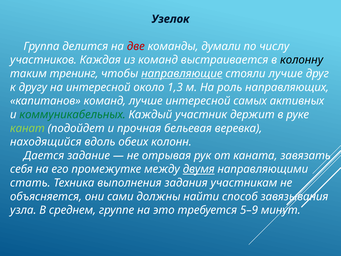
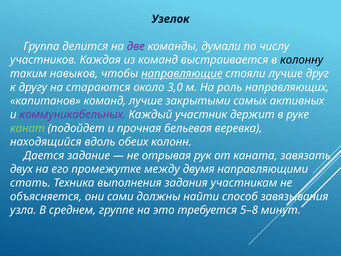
две colour: red -> purple (136, 46)
тренинг: тренинг -> навыков (74, 74)
на интересной: интересной -> стараются (98, 87)
1,3: 1,3 -> 3,0 (175, 87)
лучше интересной: интересной -> закрытыми (198, 101)
коммуникабельных colour: green -> purple (73, 114)
себя: себя -> двух (21, 169)
двумя underline: present -> none (199, 169)
5–9: 5–9 -> 5–8 (249, 210)
